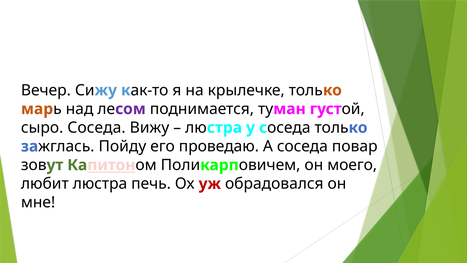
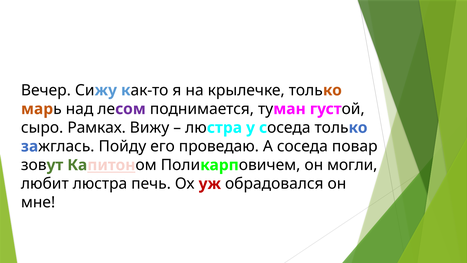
сыро Соседа: Соседа -> Рамках (97, 128)
моего: моего -> могли (352, 165)
